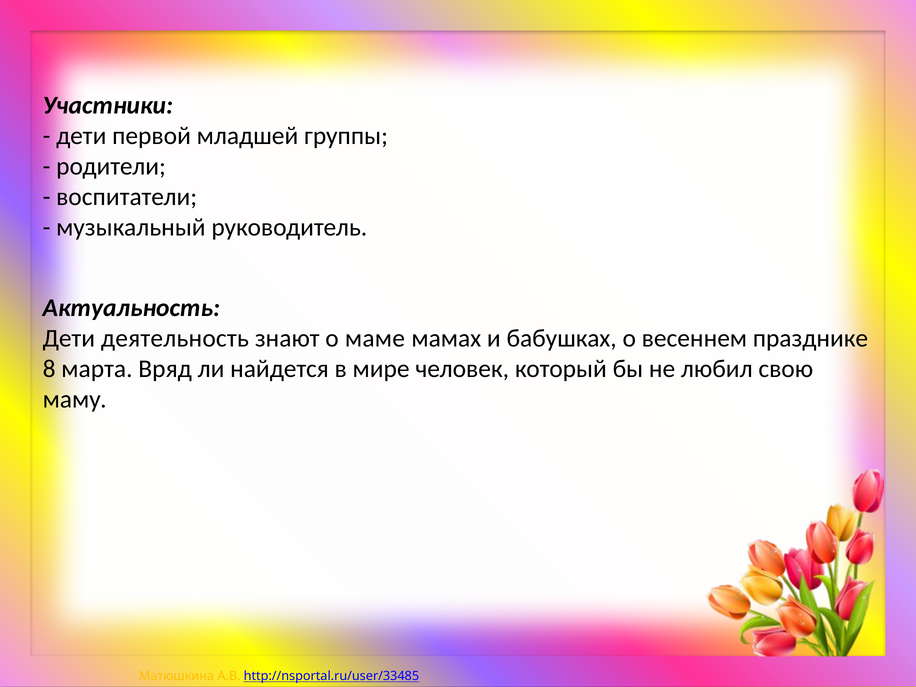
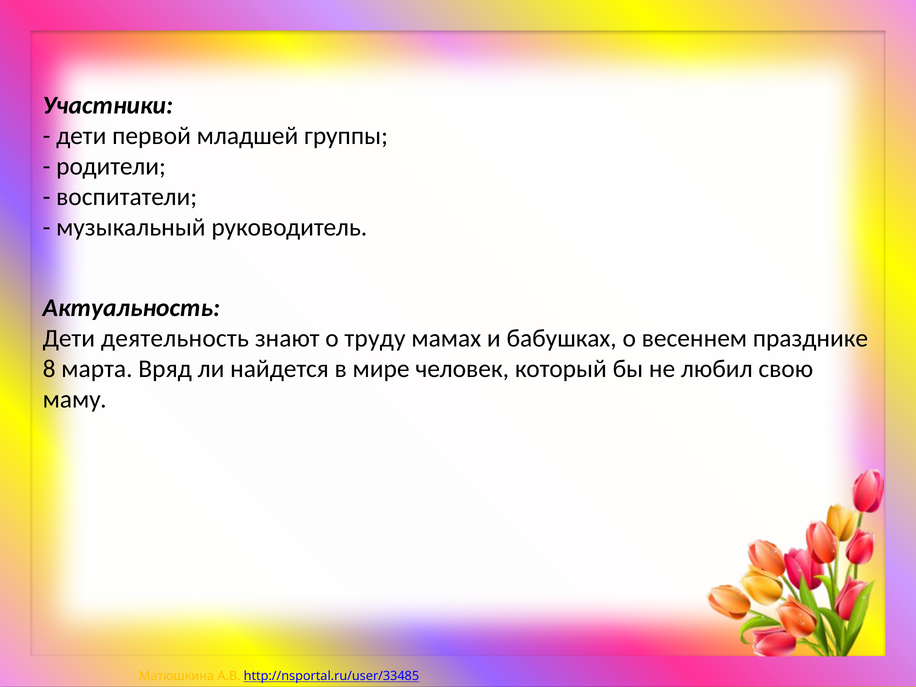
маме: маме -> труду (375, 338)
